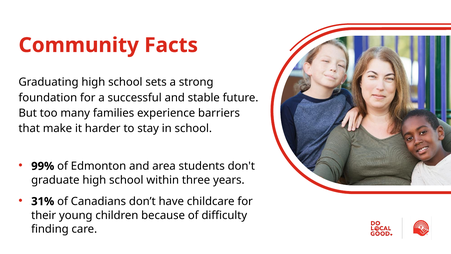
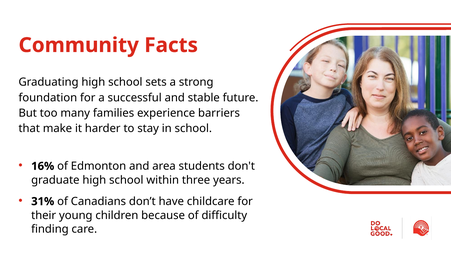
99%: 99% -> 16% (43, 166)
